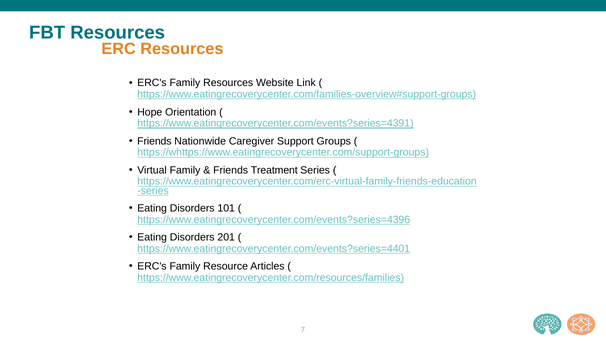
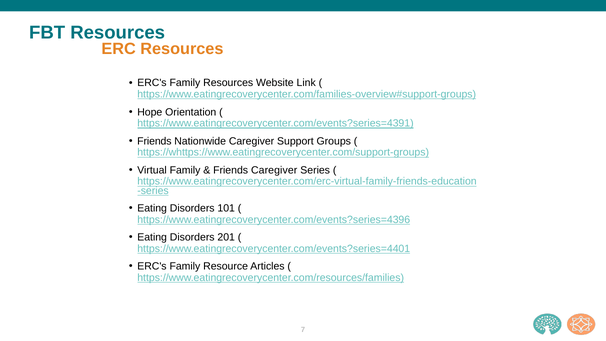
Friends Treatment: Treatment -> Caregiver (274, 170)
